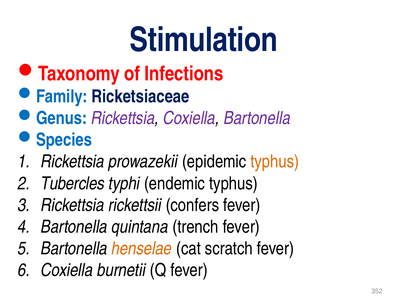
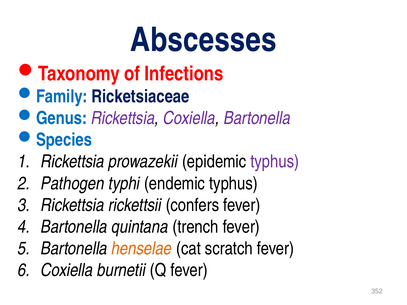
Stimulation: Stimulation -> Abscesses (203, 40)
typhus colour: orange -> purple (275, 162)
Tubercles: Tubercles -> Pathogen (73, 184)
